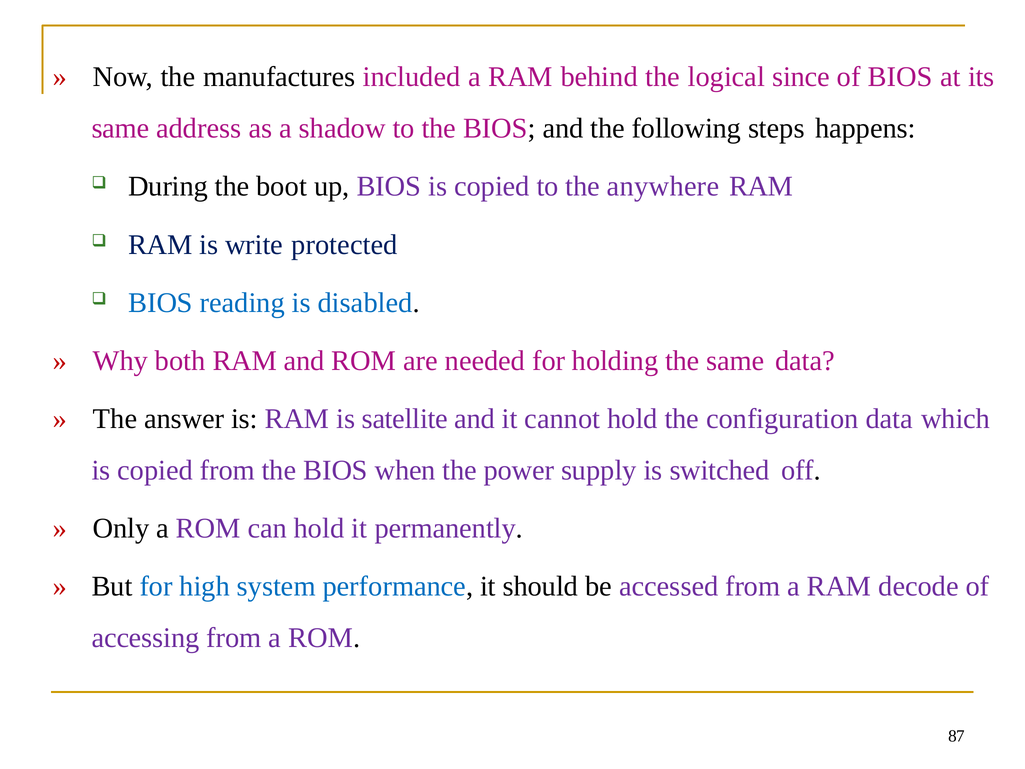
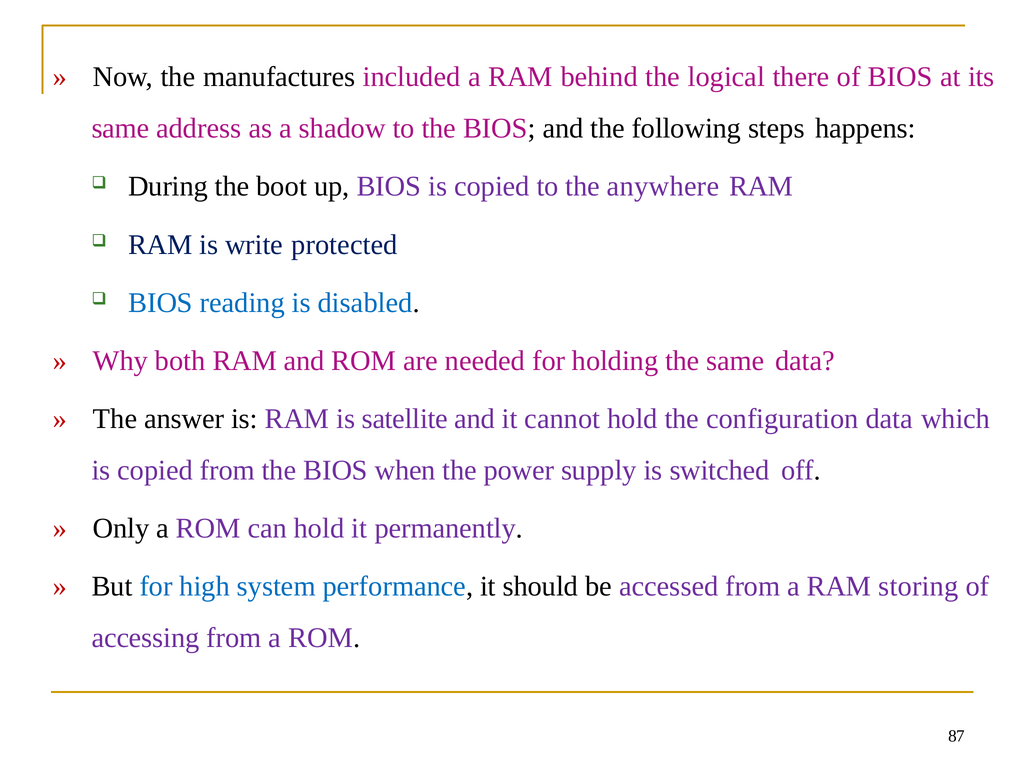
since: since -> there (801, 77)
decode: decode -> storing (918, 586)
